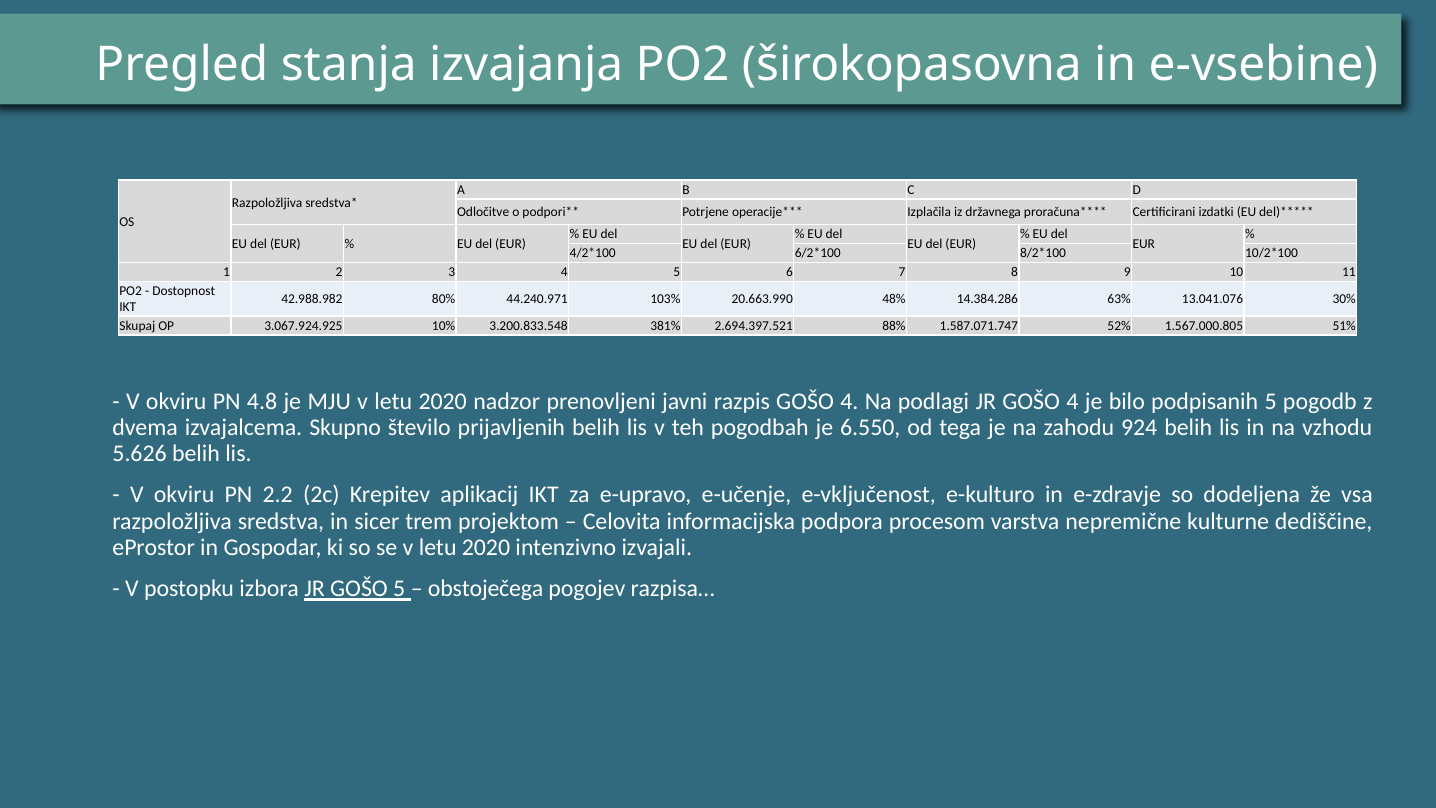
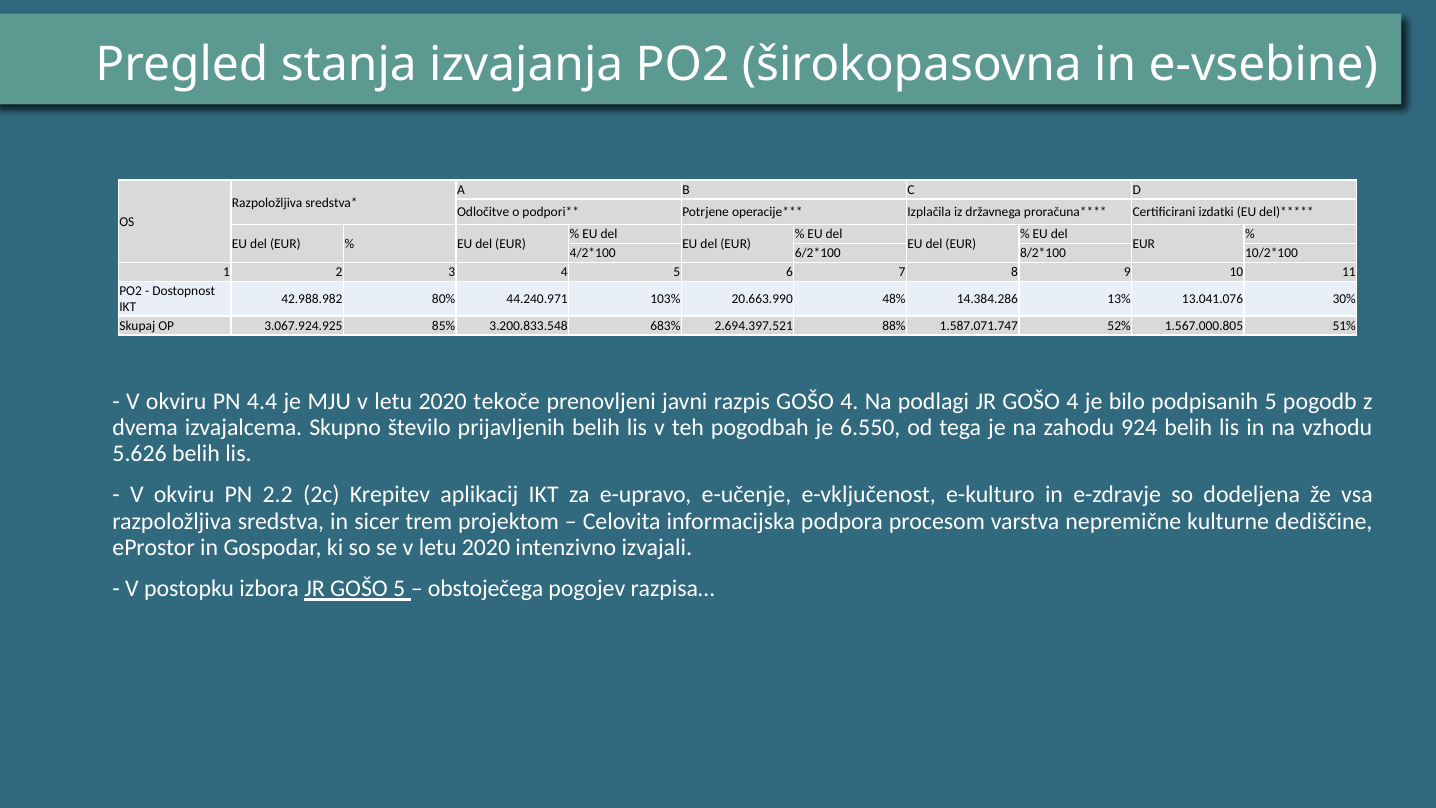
63%: 63% -> 13% (1119, 299)
10%: 10% -> 85% (444, 326)
381%: 381% -> 683% (665, 326)
4.8: 4.8 -> 4.4 (262, 401)
nadzor: nadzor -> tekoče (507, 401)
